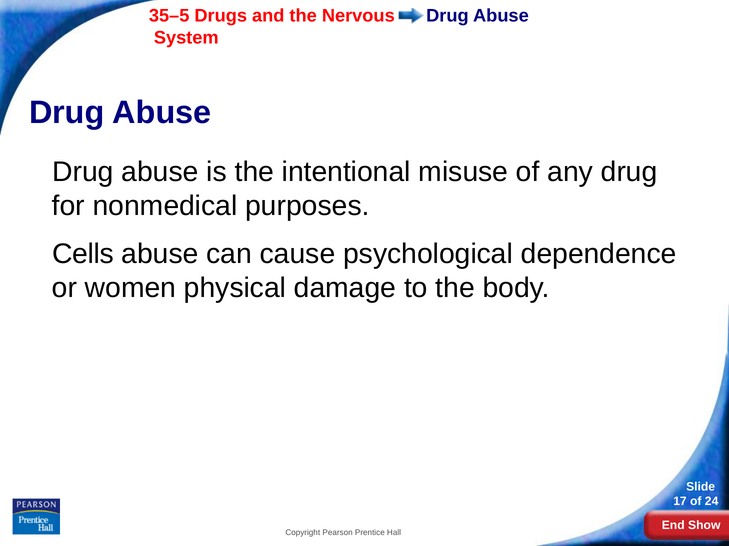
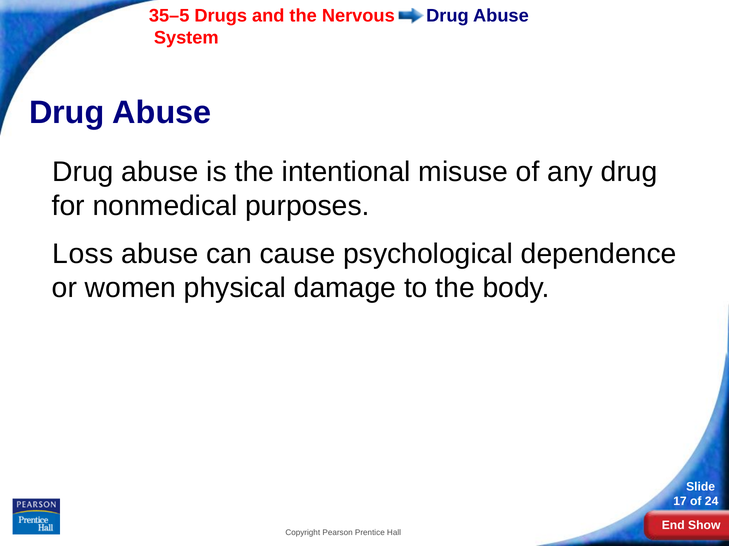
Cells: Cells -> Loss (83, 254)
